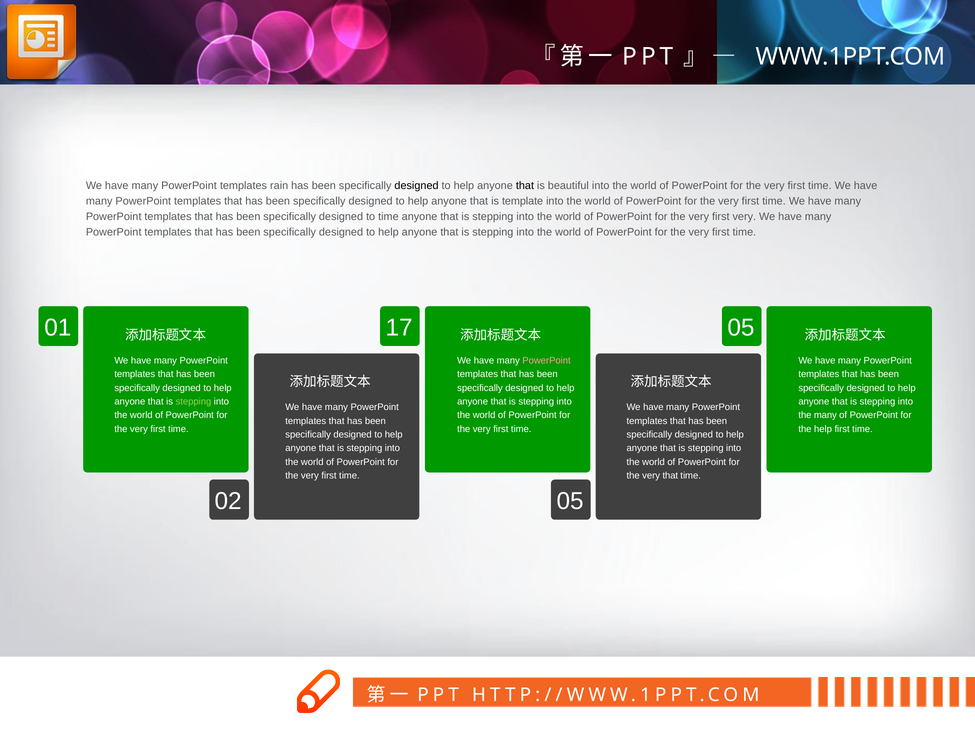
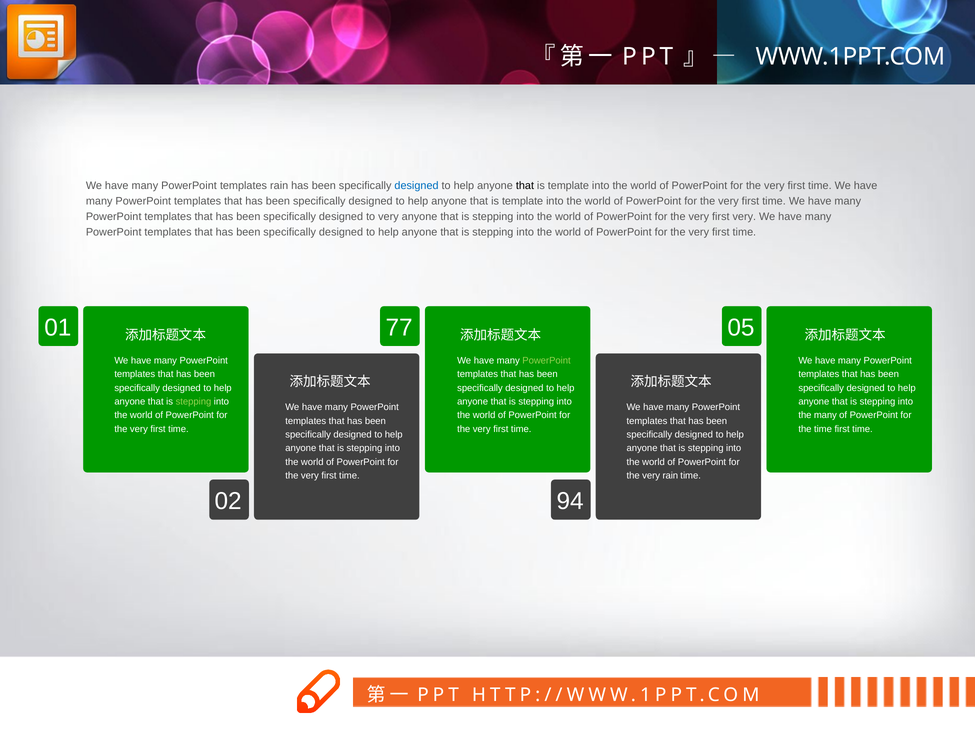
designed colour: black -> blue (417, 186)
beautiful: beautiful -> template (568, 186)
to time: time -> very (388, 217)
17: 17 -> 77 (399, 327)
PowerPoint colour: pink -> light green (546, 360)
the help: help -> time (823, 428)
very that: that -> rain (670, 475)
02 05: 05 -> 94 (570, 501)
